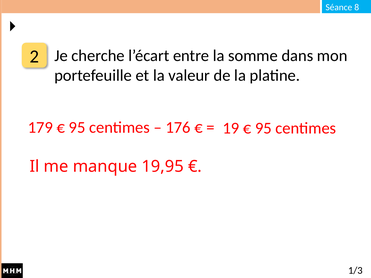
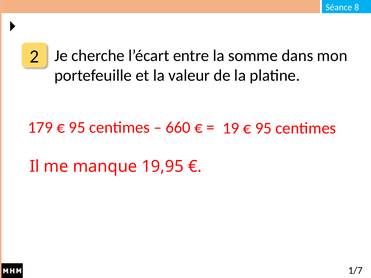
176: 176 -> 660 (178, 128)
1/3: 1/3 -> 1/7 (355, 271)
